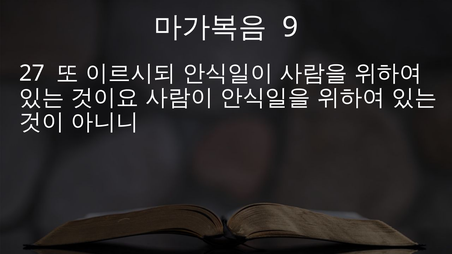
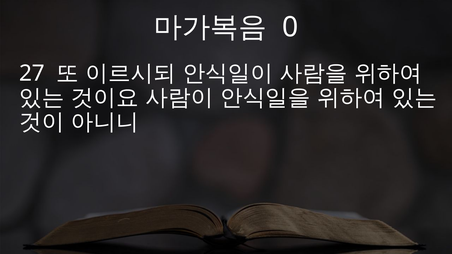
9: 9 -> 0 (290, 27)
